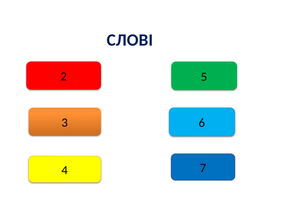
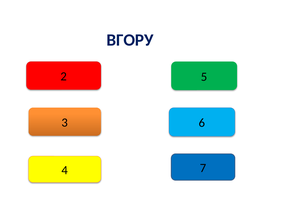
СЛОВІ: СЛОВІ -> ВГОРУ (130, 40)
